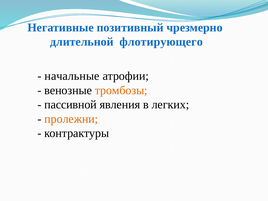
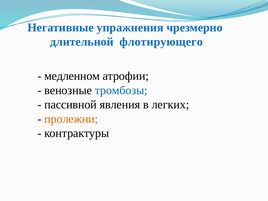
позитивный: позитивный -> упражнения (130, 27)
начальные: начальные -> медленном (72, 76)
тромбозы colour: orange -> blue (121, 90)
